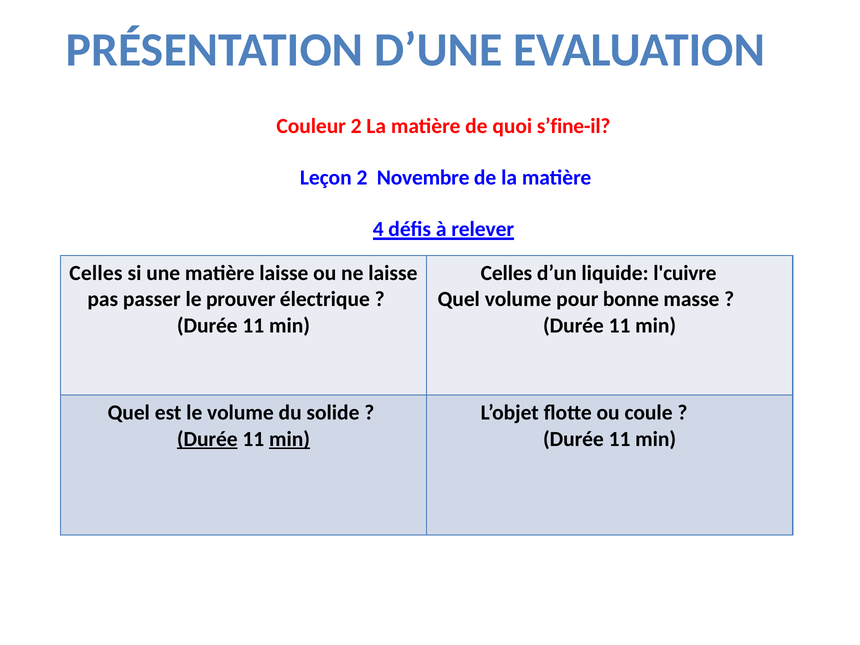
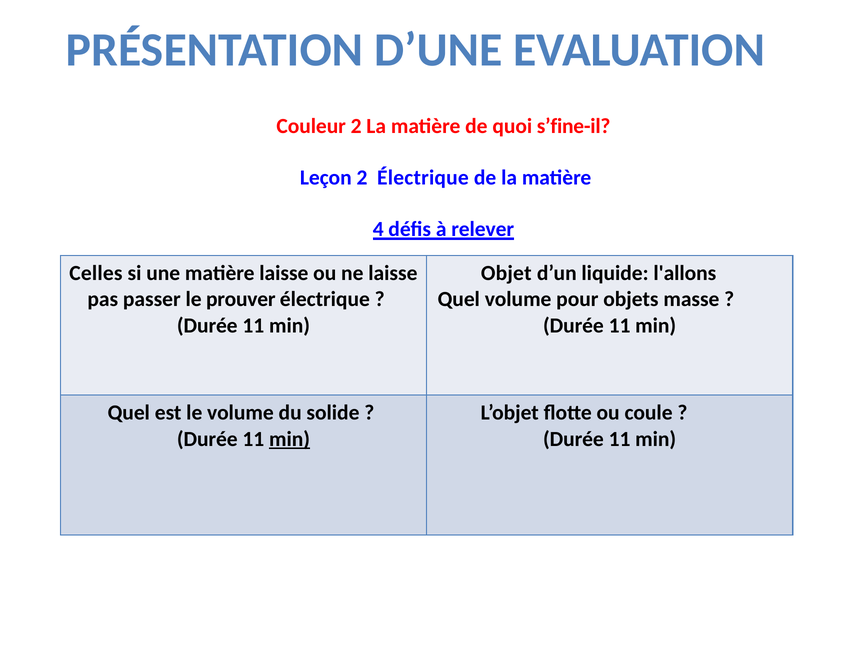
2 Novembre: Novembre -> Électrique (423, 178)
Celles: Celles -> Objet (506, 273)
l'cuivre: l'cuivre -> l'allons (685, 273)
bonne: bonne -> objets (631, 299)
Durée underline: present -> none (207, 439)
